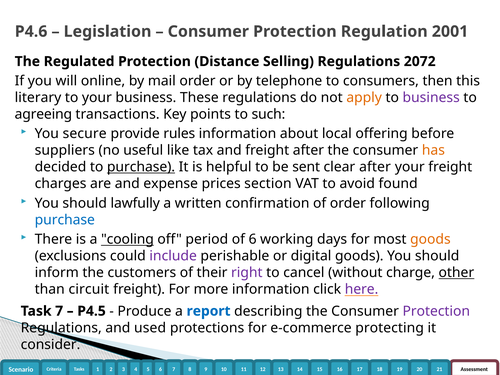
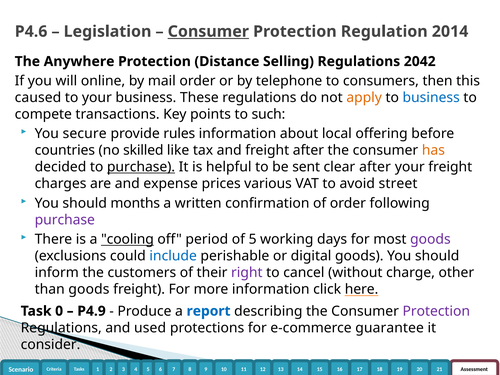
Consumer underline: none -> present (208, 32)
2001: 2001 -> 2014 (450, 32)
Regulated: Regulated -> Anywhere (79, 61)
2072: 2072 -> 2042 (420, 61)
literary: literary -> caused (38, 98)
business colour: purple -> blue (431, 98)
agreeing: agreeing -> compete (43, 114)
suppliers: suppliers -> countries (65, 150)
useful: useful -> skilled (143, 150)
section: section -> various (268, 184)
found: found -> street (398, 184)
lawfully: lawfully -> months (135, 203)
purchase colour: blue -> purple (65, 220)
of 6: 6 -> 5 (253, 239)
goods colour: orange -> purple (430, 239)
include colour: purple -> blue (173, 256)
other underline: present -> none (456, 273)
than circuit: circuit -> goods (89, 289)
here colour: purple -> black (362, 289)
Task 7: 7 -> 0 (59, 311)
P4.5: P4.5 -> P4.9 (92, 311)
protecting: protecting -> guarantee (390, 328)
